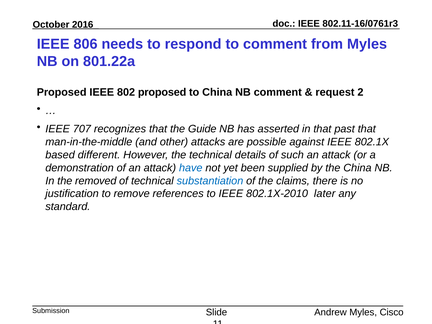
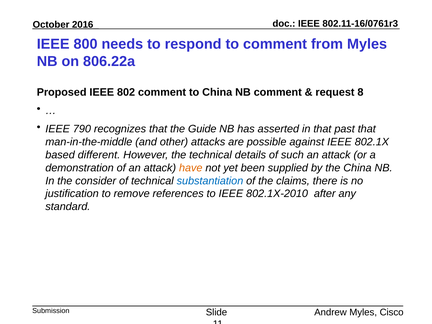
806: 806 -> 800 (86, 44)
801.22a: 801.22a -> 806.22a (109, 62)
802 proposed: proposed -> comment (162, 92)
2: 2 -> 8 (360, 92)
707: 707 -> 790 (82, 129)
have colour: blue -> orange (191, 168)
removed: removed -> consider (96, 181)
later: later -> after (325, 194)
